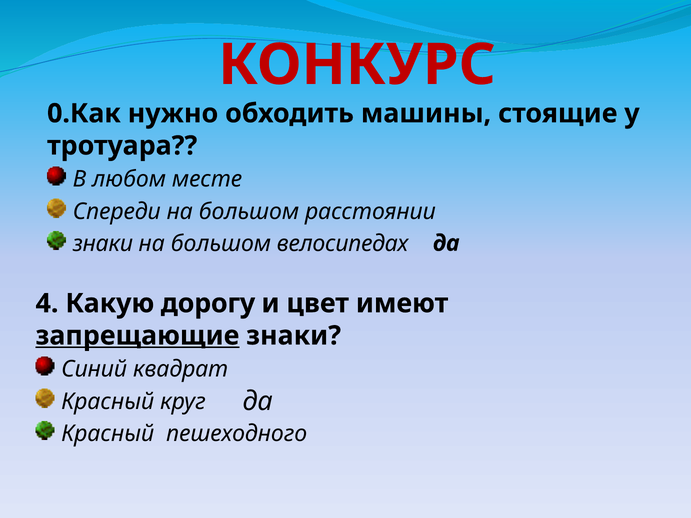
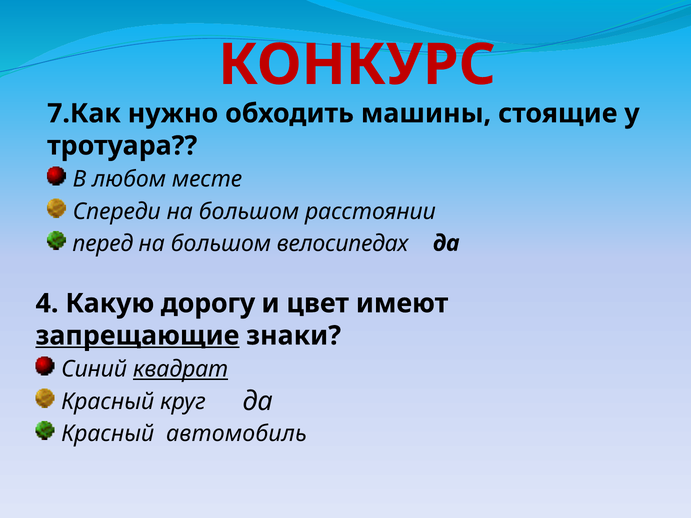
0.Как: 0.Как -> 7.Как (84, 114)
знаки: знаки -> перед (103, 244)
квадрат underline: none -> present (181, 369)
пешеходного: пешеходного -> автомобиль (237, 434)
